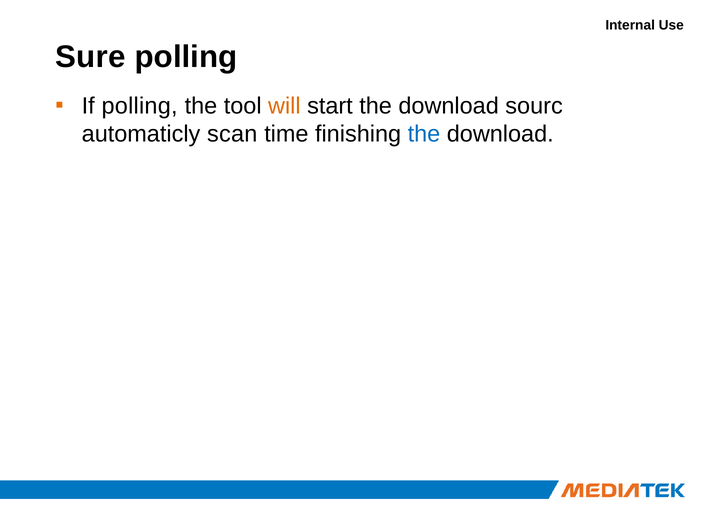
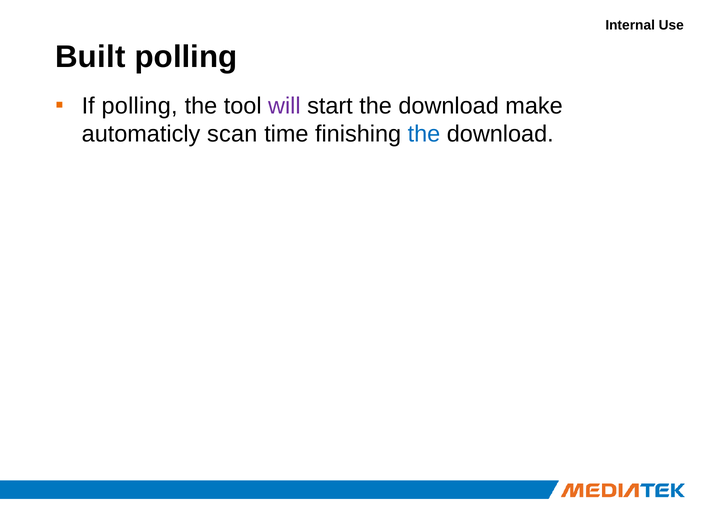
Sure: Sure -> Built (90, 57)
will colour: orange -> purple (284, 106)
sourc: sourc -> make (534, 106)
